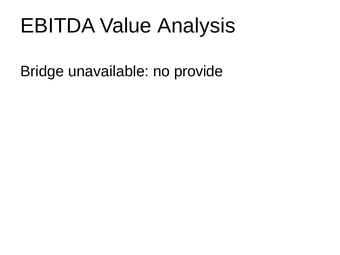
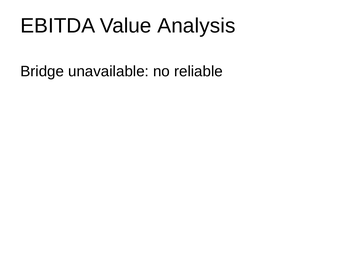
provide: provide -> reliable (198, 71)
